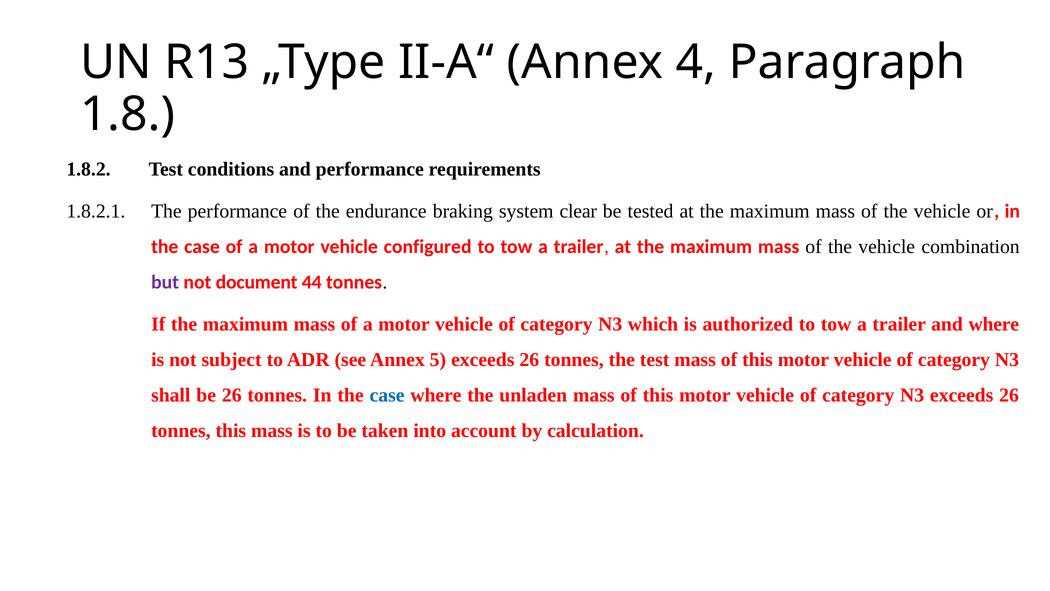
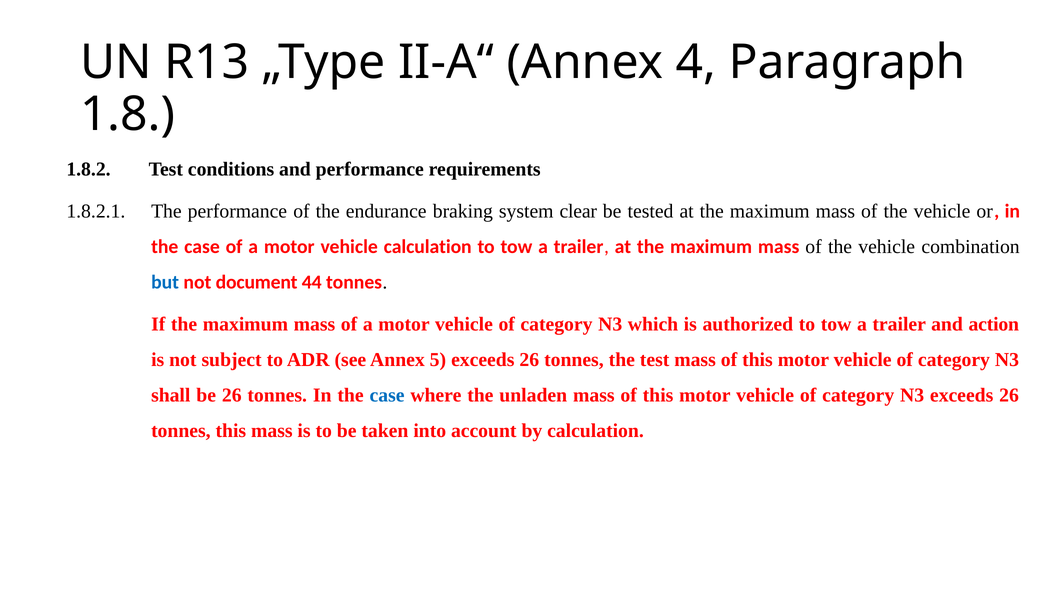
vehicle configured: configured -> calculation (428, 247)
but colour: purple -> blue (165, 282)
and where: where -> action (994, 324)
